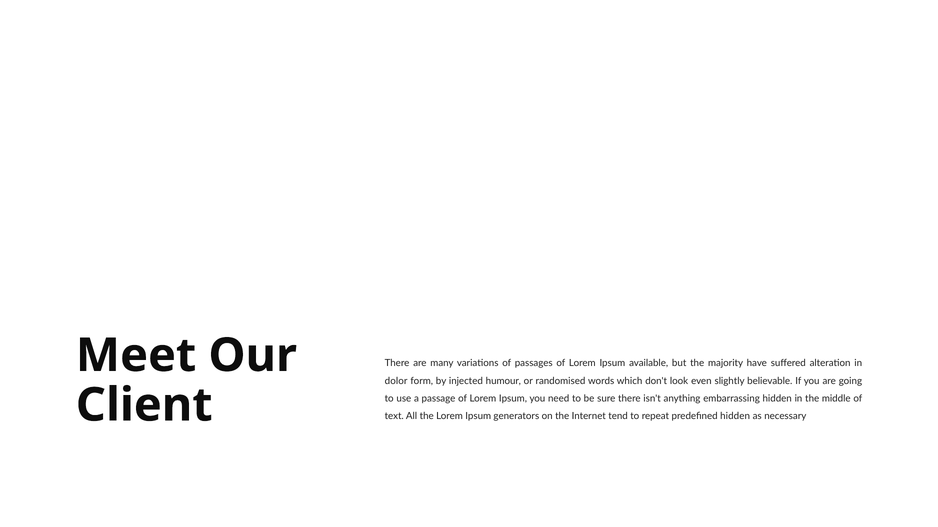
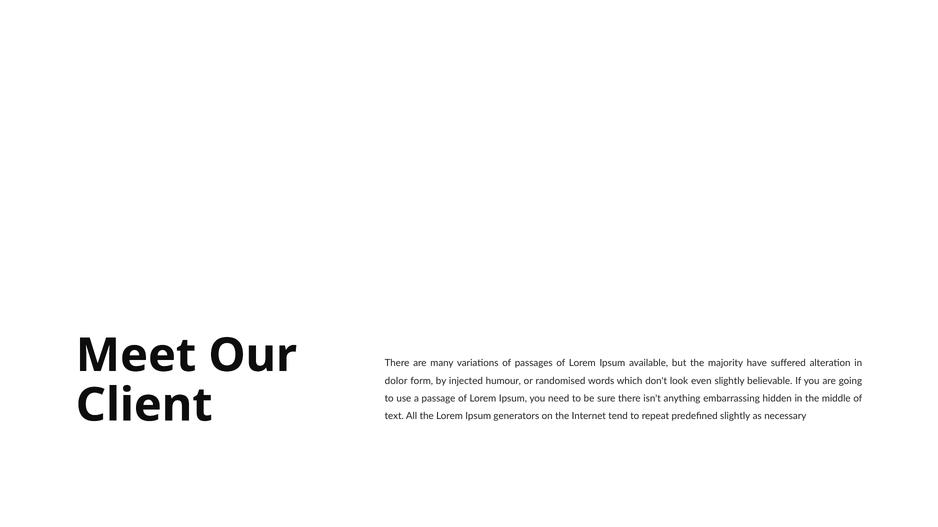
predefined hidden: hidden -> slightly (735, 416)
